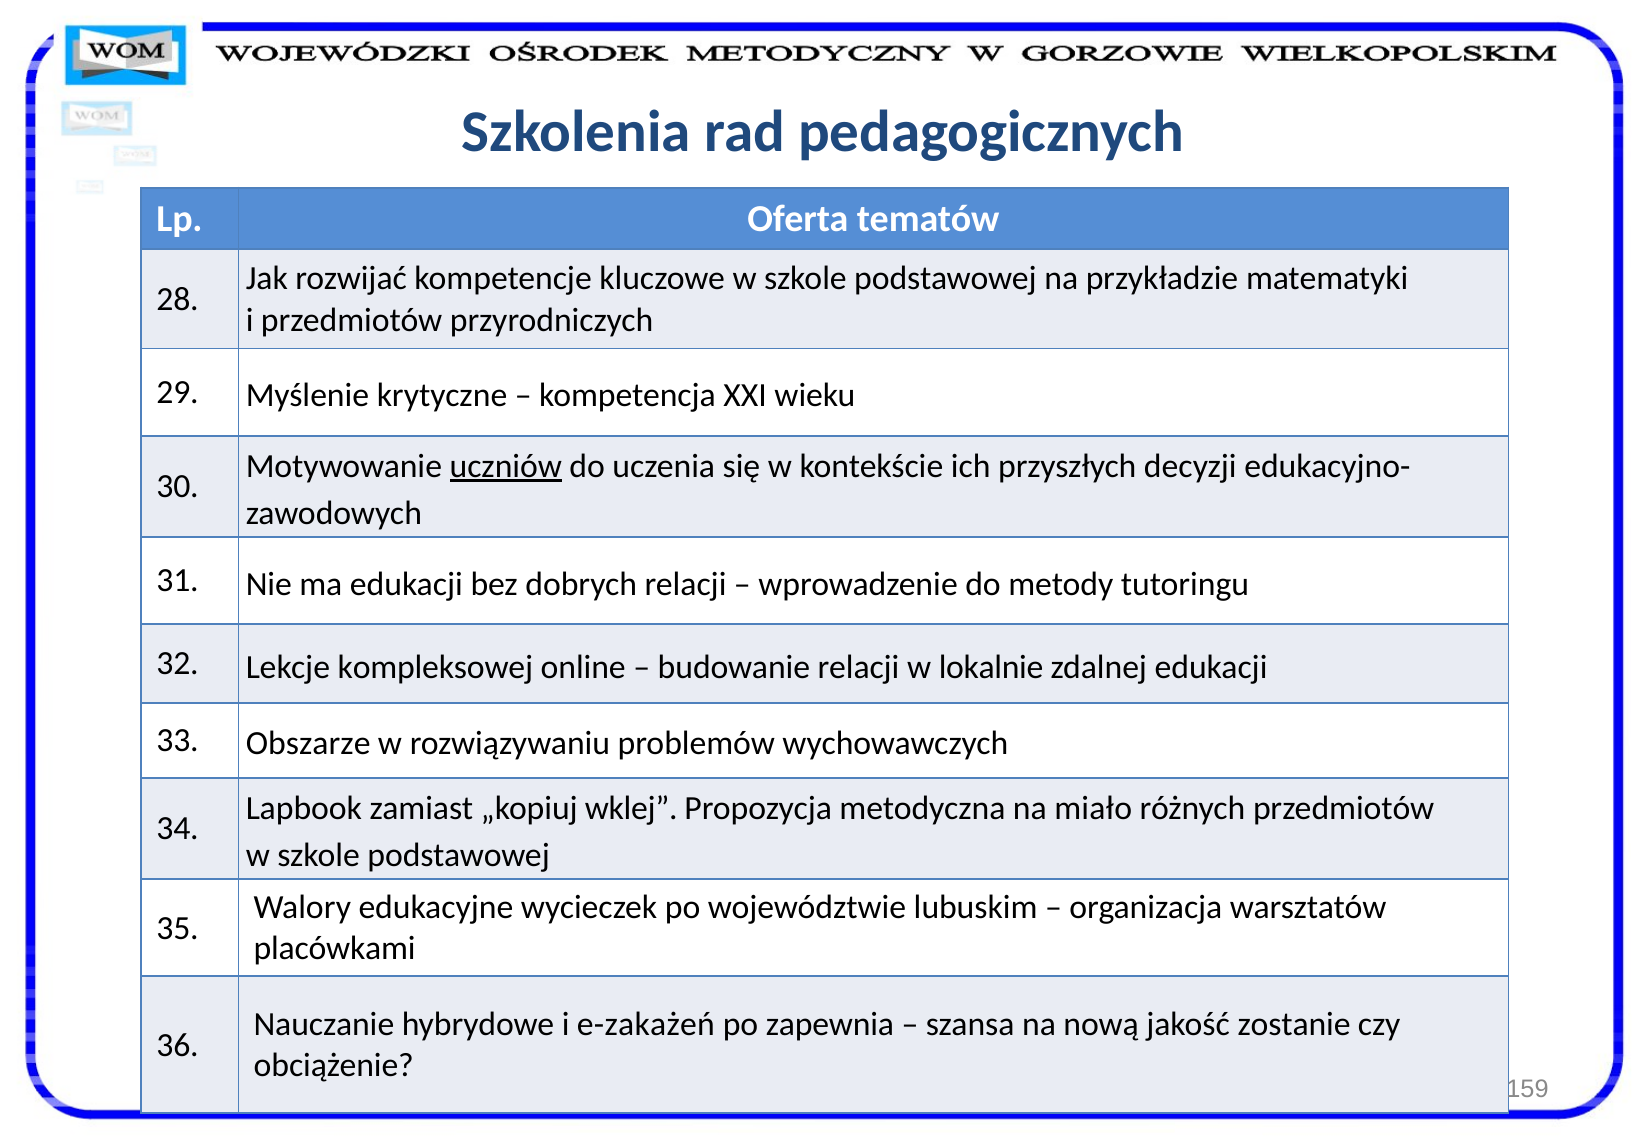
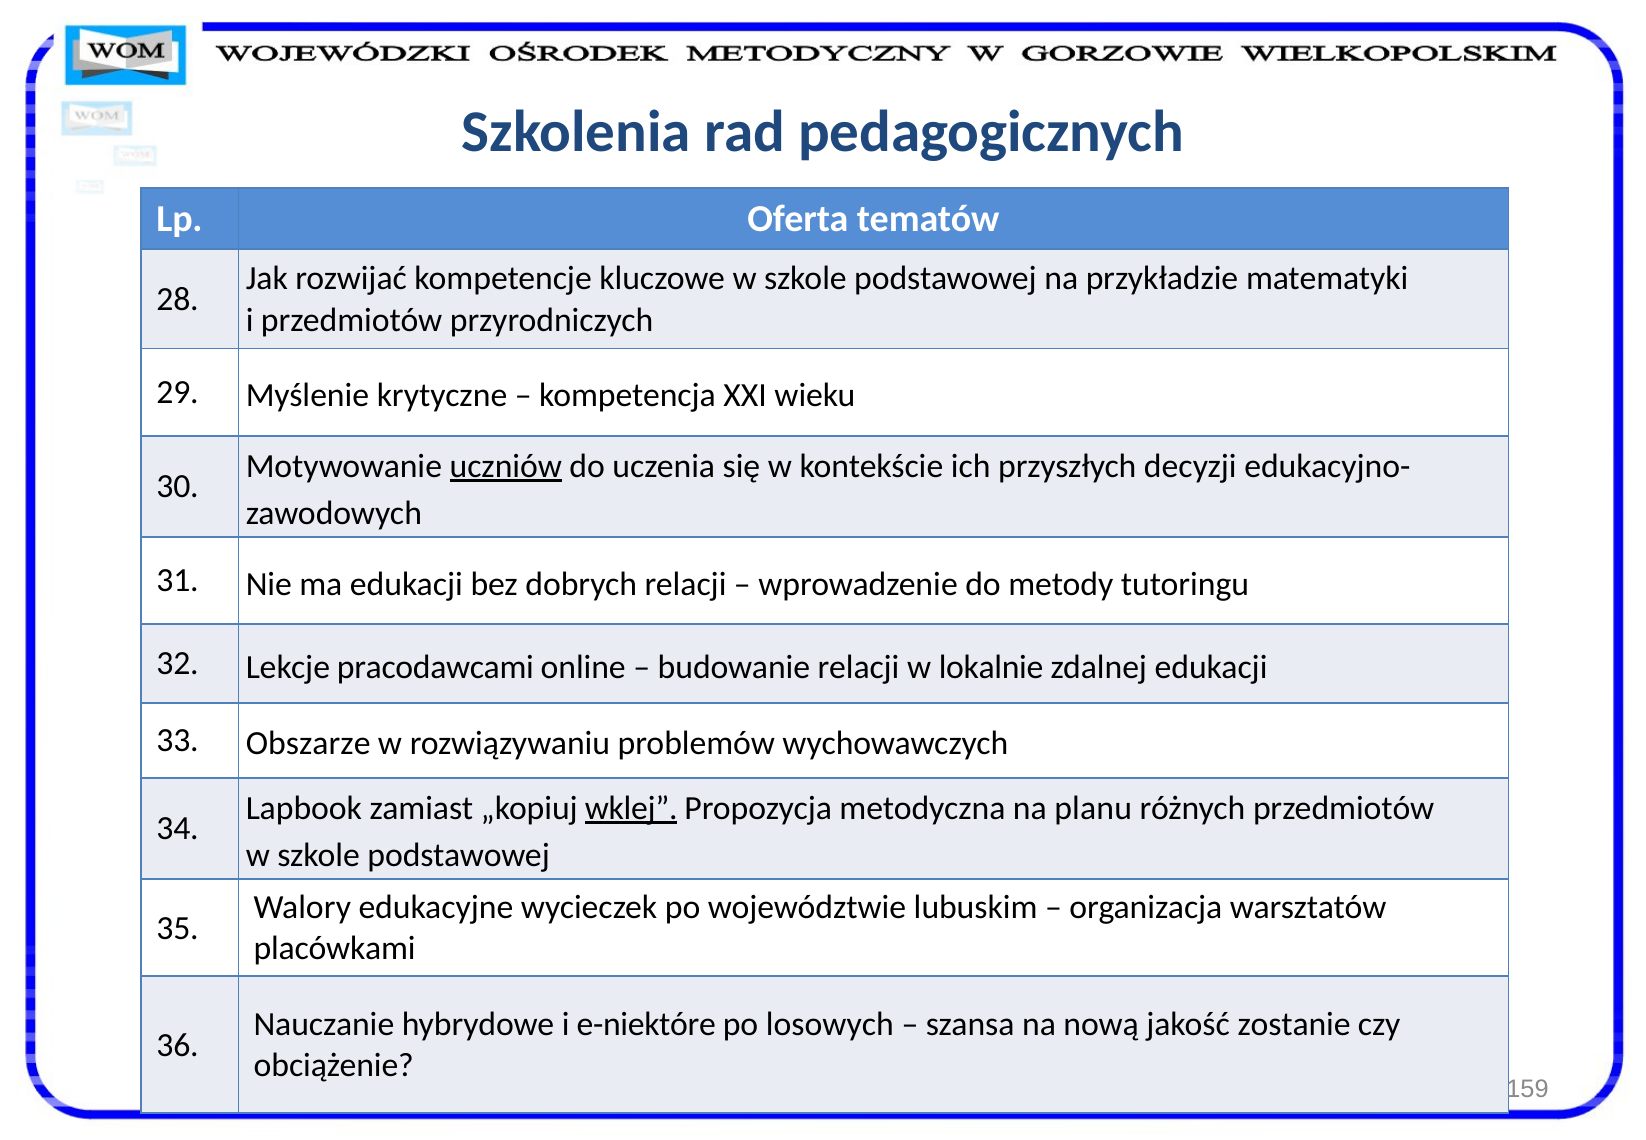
kompleksowej: kompleksowej -> pracodawcami (435, 667)
wklej underline: none -> present (631, 808)
miało: miało -> planu (1093, 808)
e-zakażeń: e-zakażeń -> e-niektóre (646, 1024)
zapewnia: zapewnia -> losowych (830, 1024)
